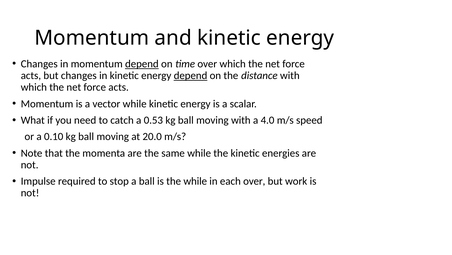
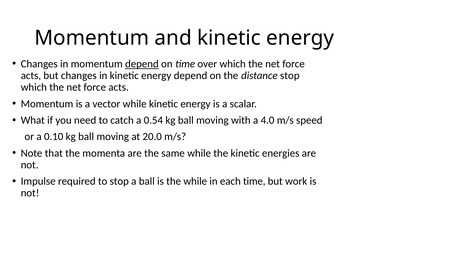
depend underline: present -> none (191, 75)
distance with: with -> stop (290, 75)
0.53: 0.53 -> 0.54 (153, 120)
each over: over -> time (254, 181)
